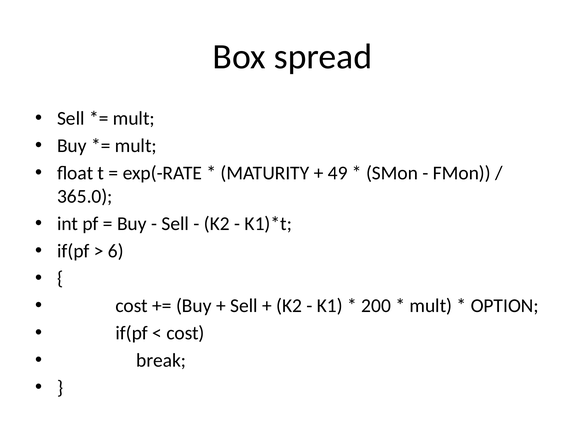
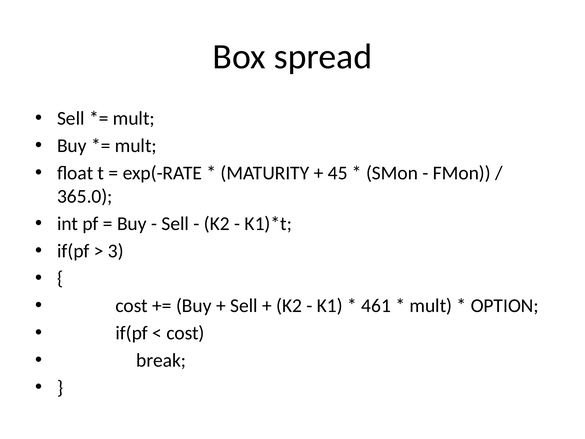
49: 49 -> 45 (338, 173)
6: 6 -> 3 (116, 251)
200: 200 -> 461 (376, 306)
